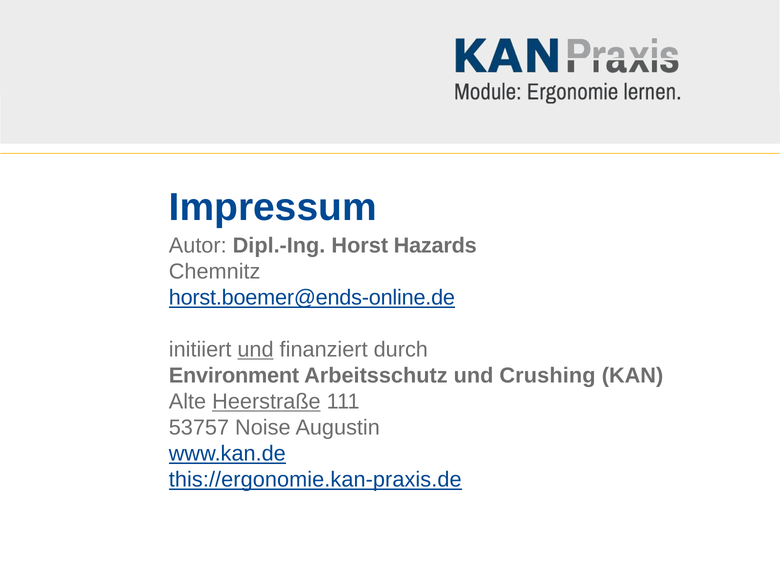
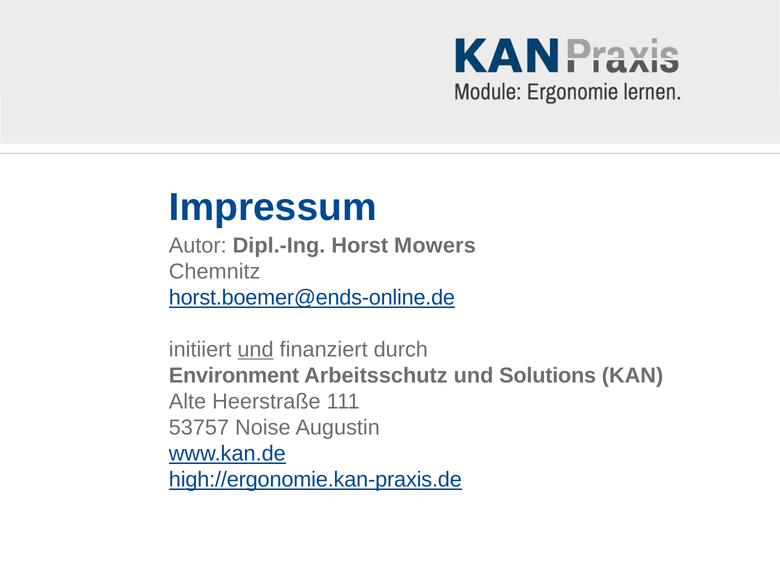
Hazards: Hazards -> Mowers (435, 246)
Crushing: Crushing -> Solutions (548, 376)
Heerstraße underline: present -> none (266, 402)
this://ergonomie.kan-praxis.de: this://ergonomie.kan-praxis.de -> high://ergonomie.kan-praxis.de (315, 480)
